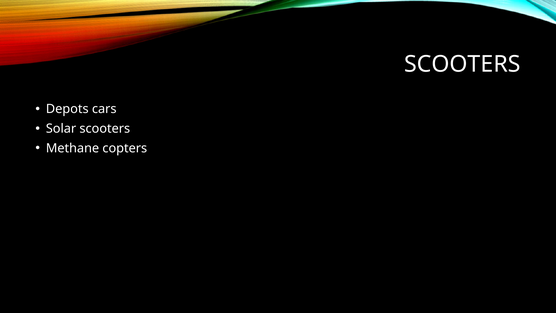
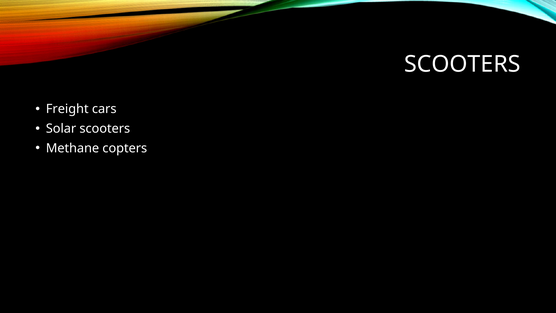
Depots: Depots -> Freight (67, 109)
